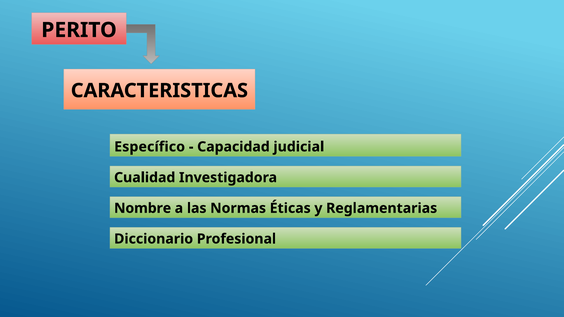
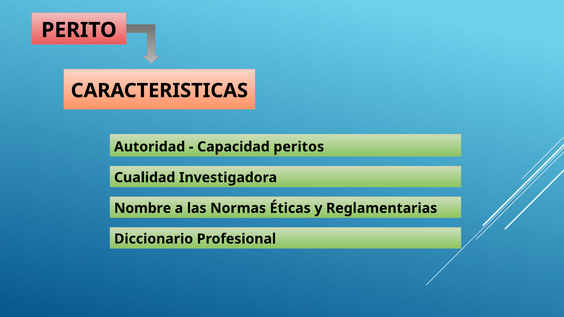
Específico: Específico -> Autoridad (150, 147)
judicial: judicial -> peritos (299, 147)
